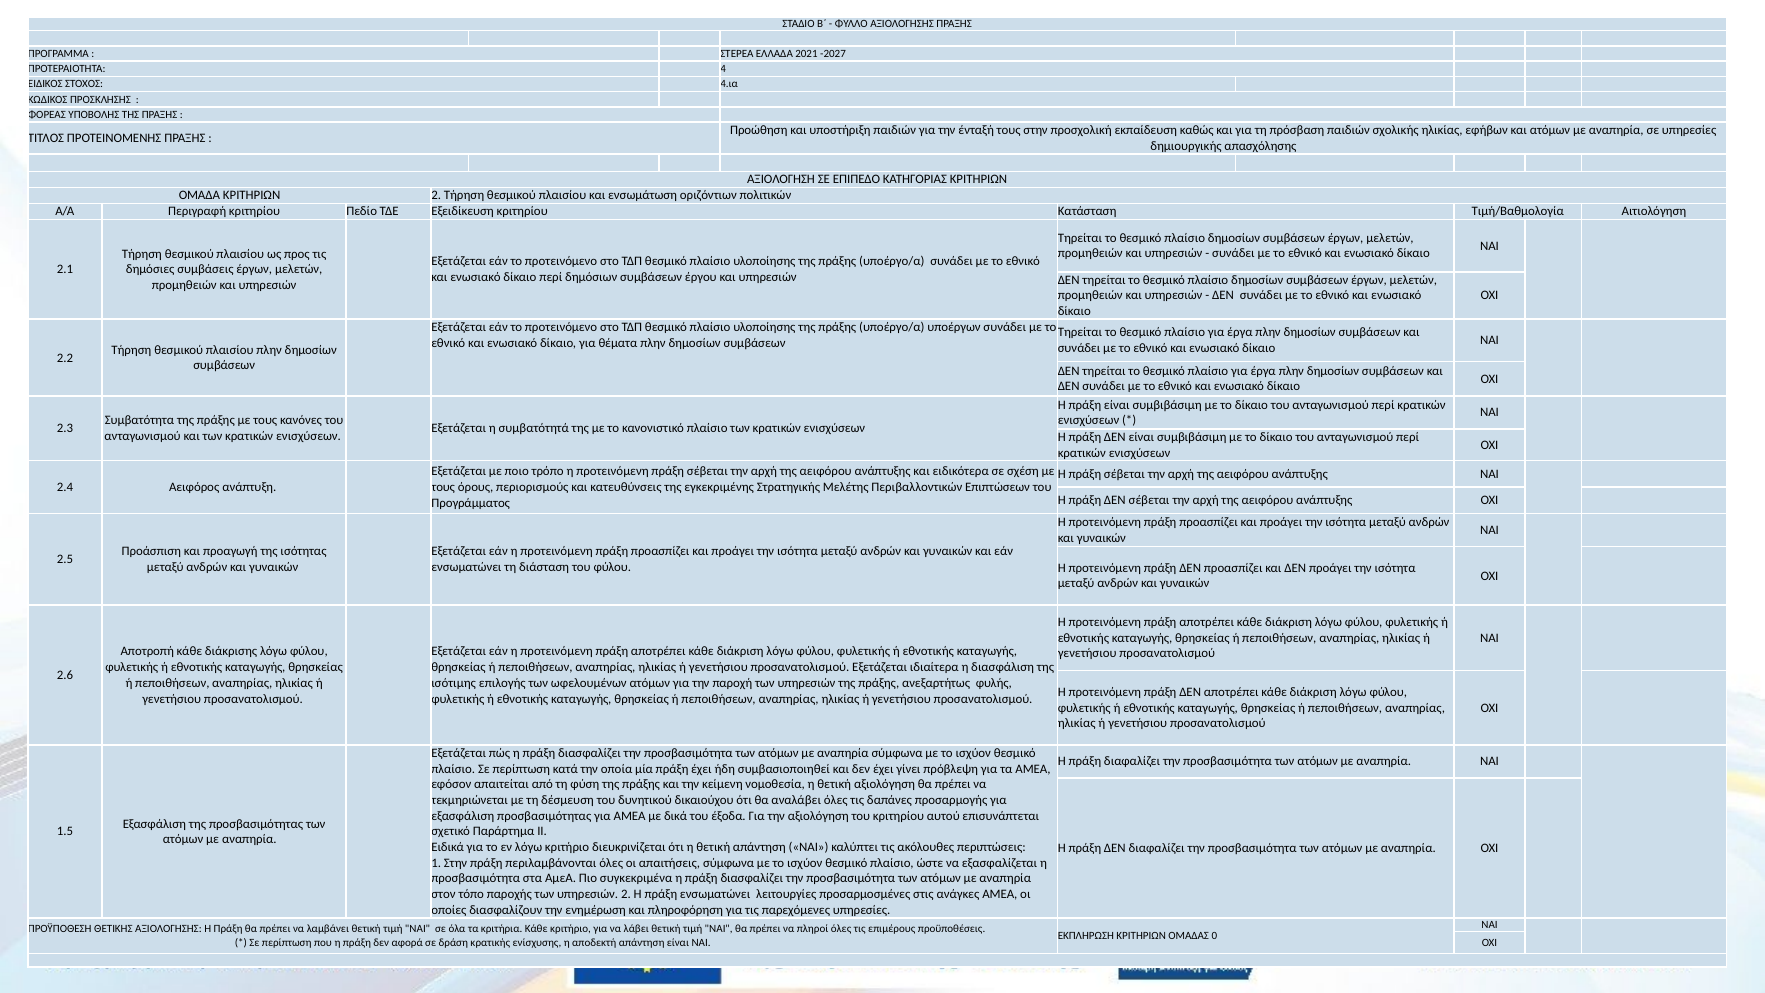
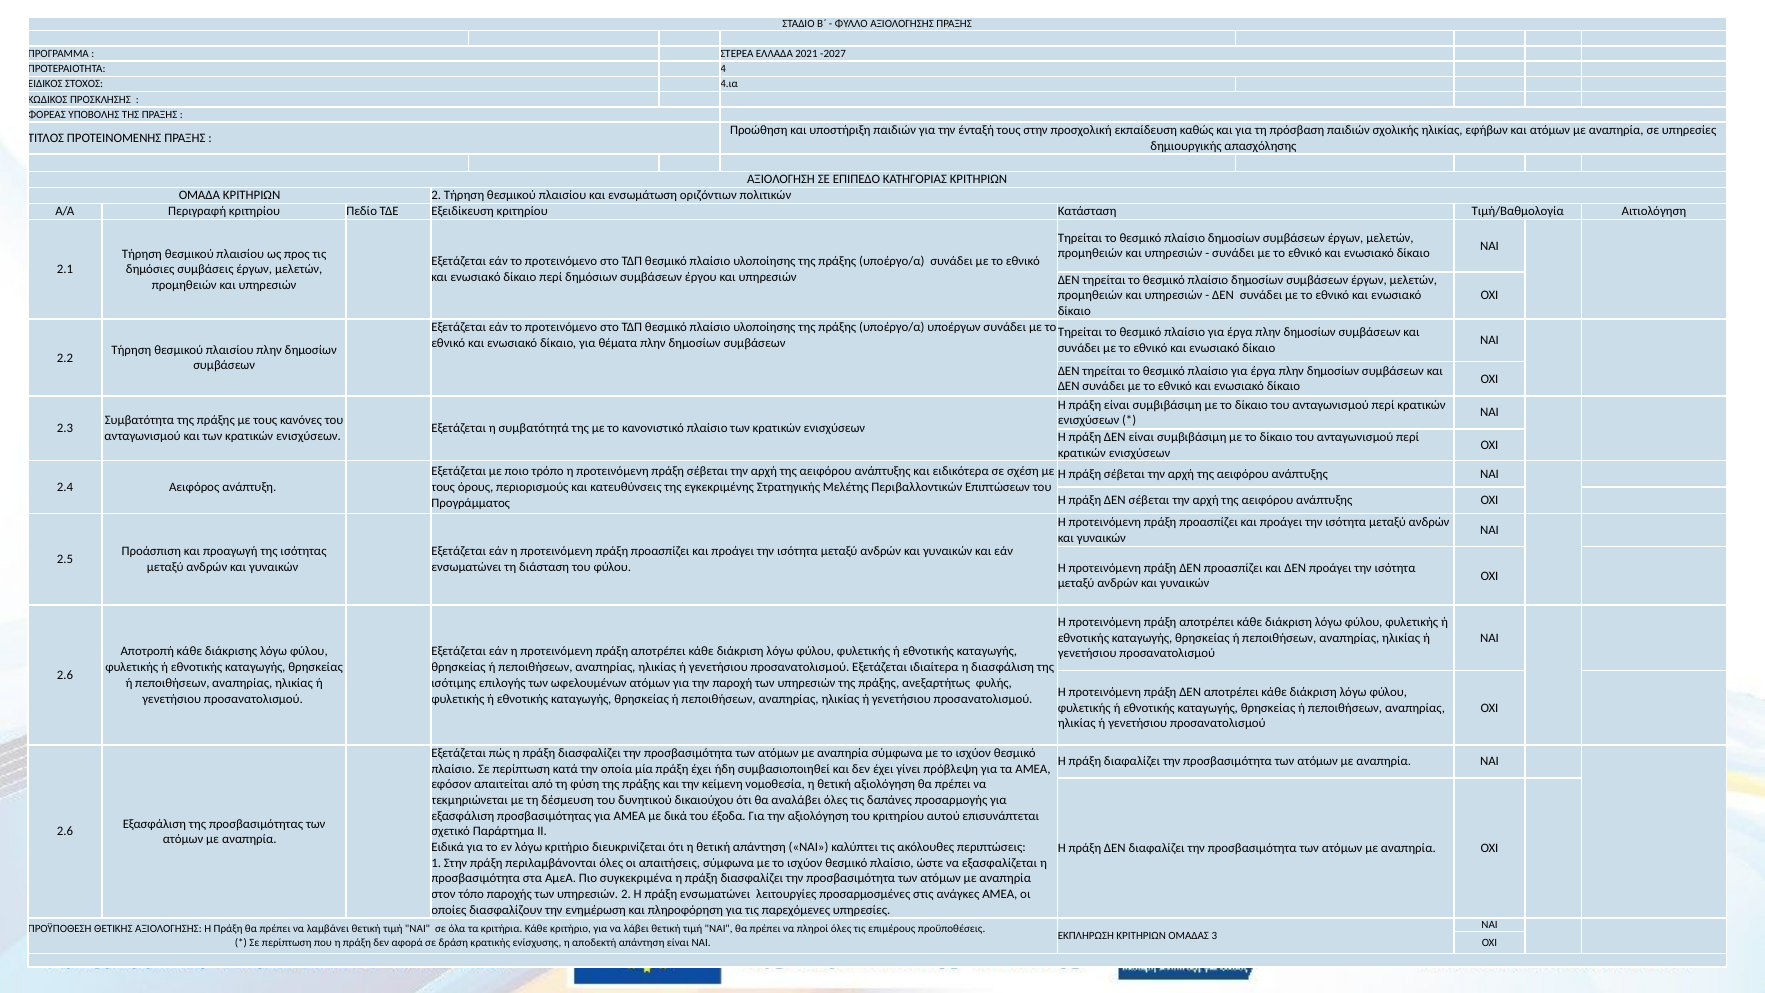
1.5: 1.5 -> 2.6 (65, 831)
0: 0 -> 3 (1215, 936)
